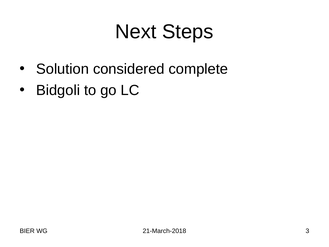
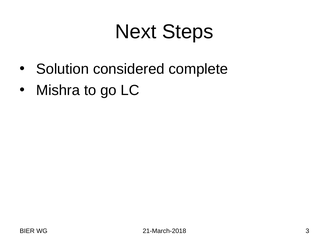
Bidgoli: Bidgoli -> Mishra (58, 90)
